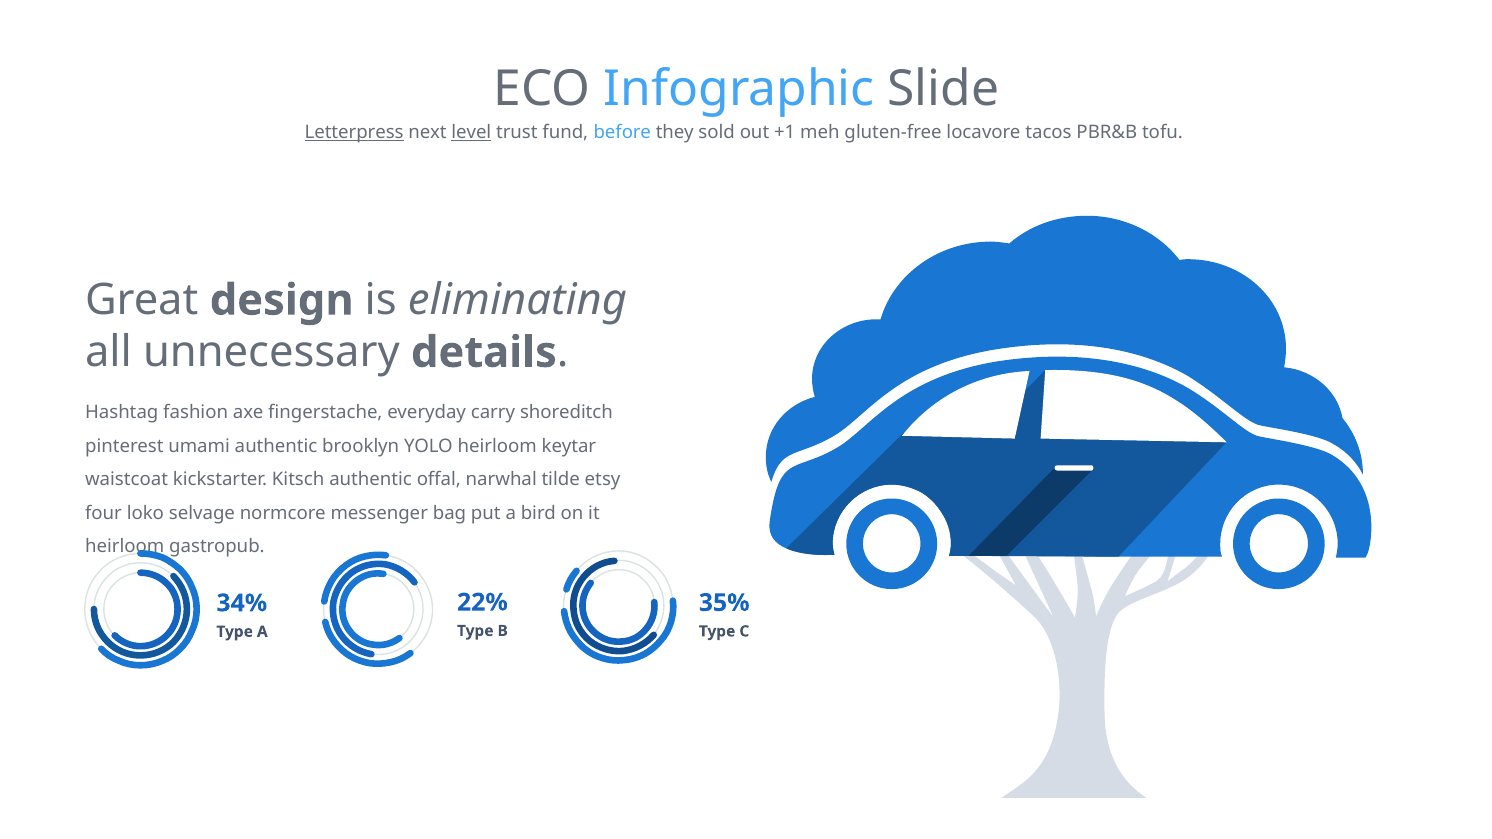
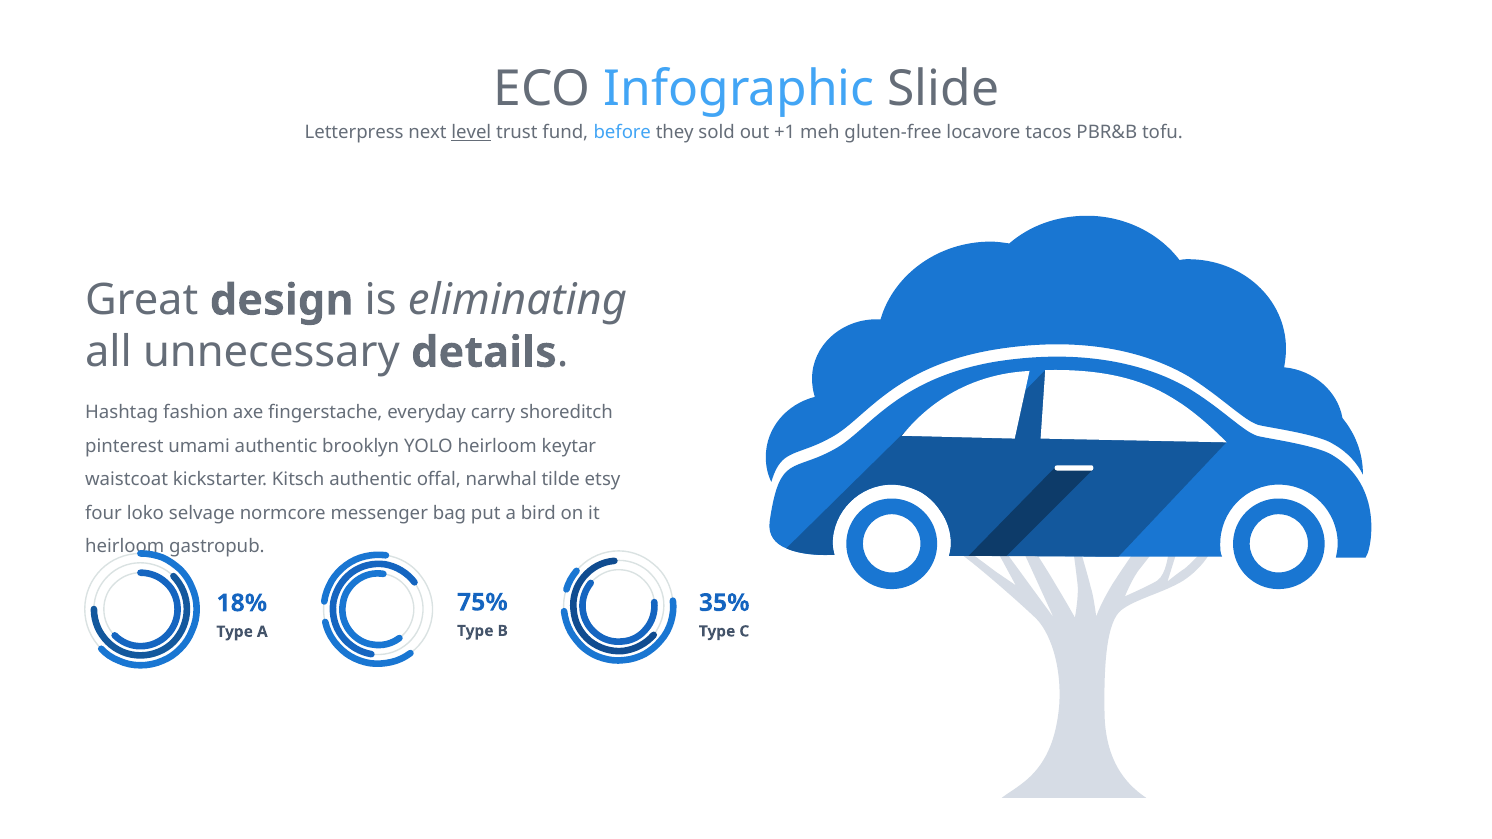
Letterpress underline: present -> none (354, 133)
22%: 22% -> 75% (482, 602)
34%: 34% -> 18% (242, 603)
